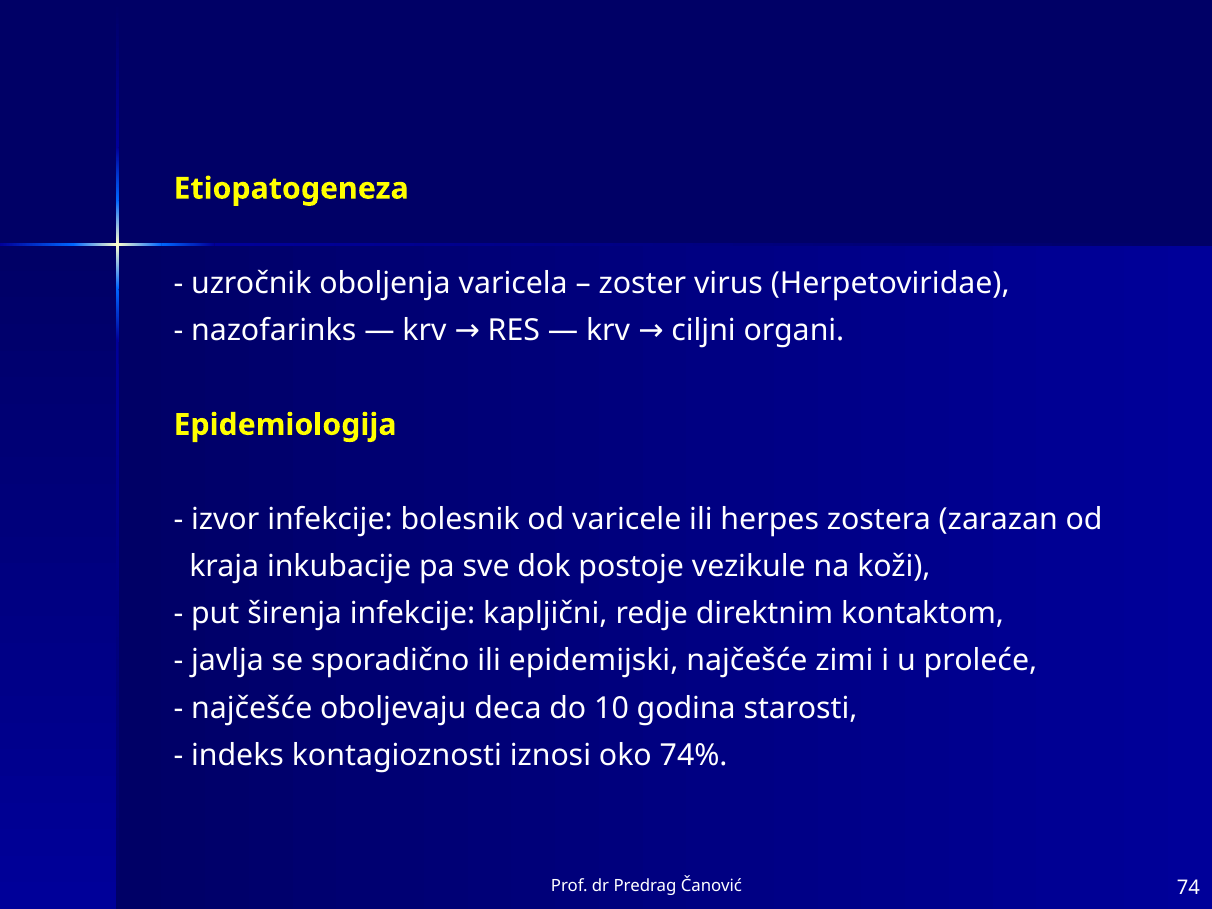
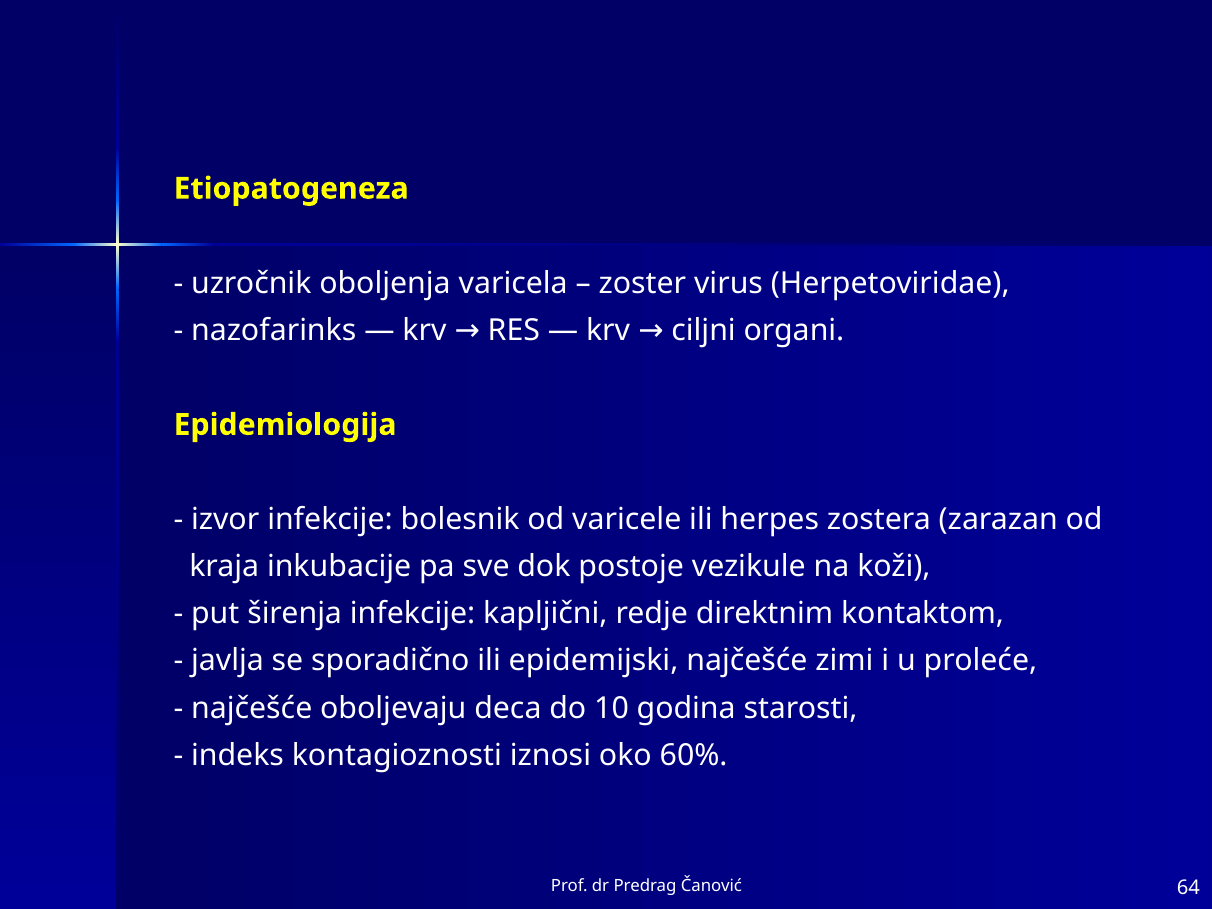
74%: 74% -> 60% (694, 755)
74: 74 -> 64 (1188, 888)
